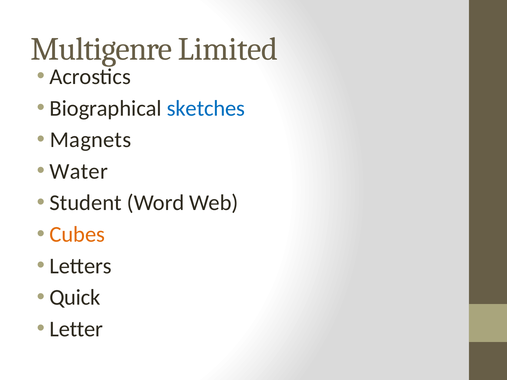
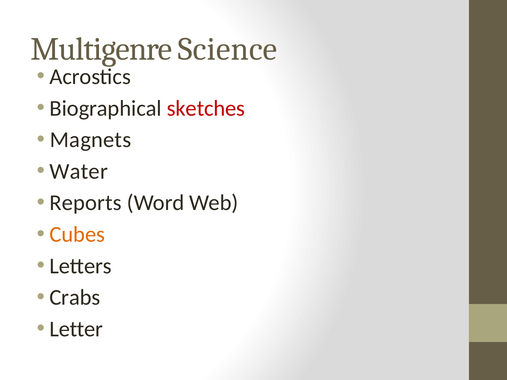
Limited: Limited -> Science (228, 49)
sketches colour: blue -> red (206, 108)
Student: Student -> Reports (86, 203)
Quick: Quick -> Crabs (75, 298)
